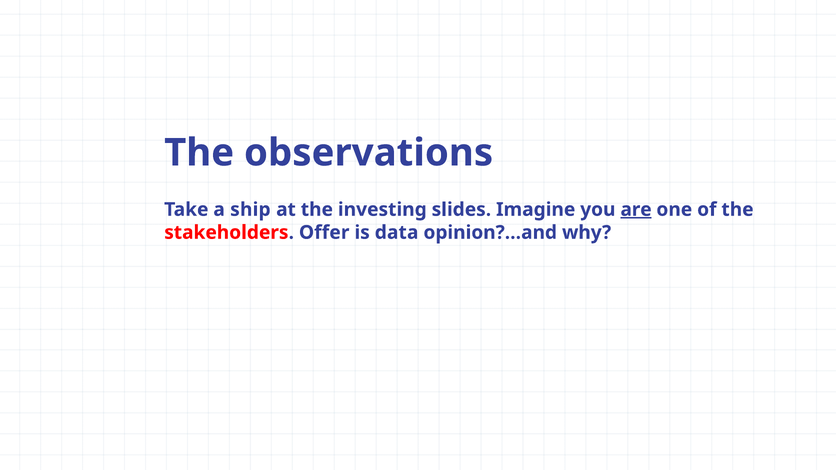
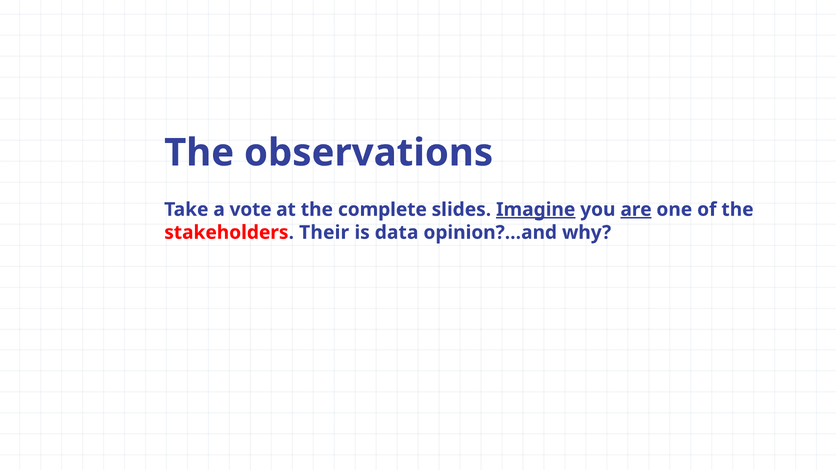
ship: ship -> vote (251, 210)
investing: investing -> complete (382, 210)
Imagine underline: none -> present (536, 210)
Offer: Offer -> Their (324, 233)
